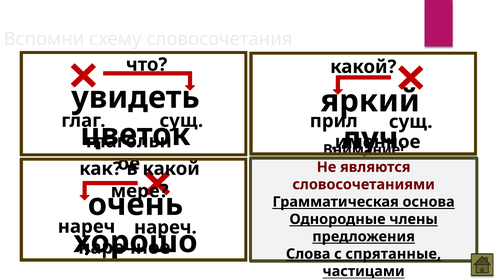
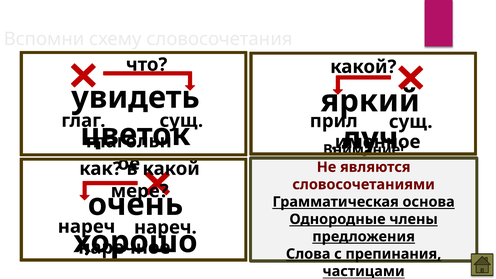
спрятанные: спрятанные -> препинания (393, 254)
